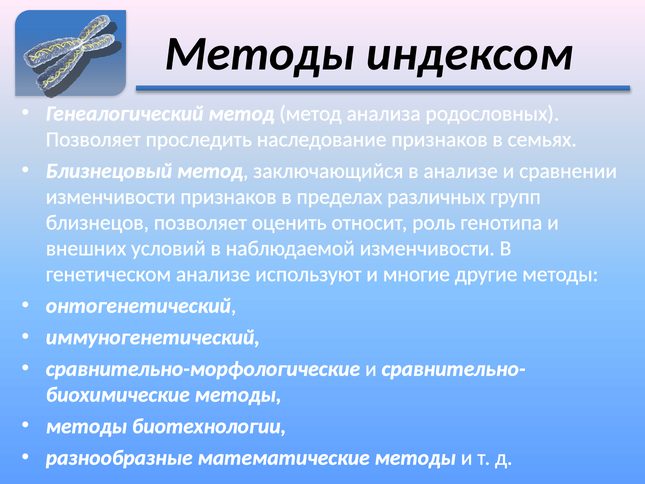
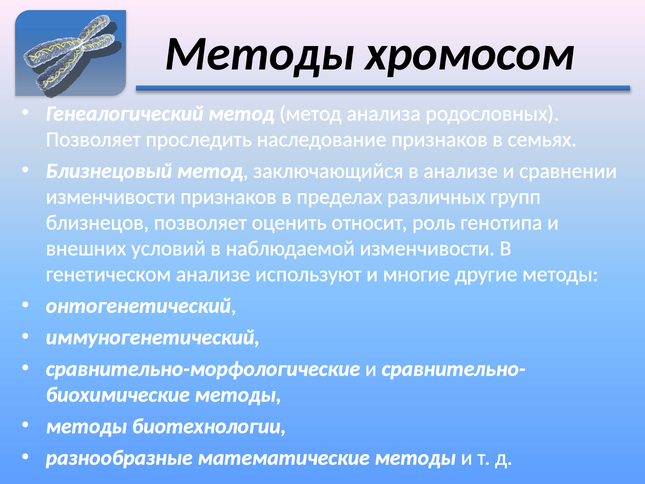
индексом: индексом -> хромосом (470, 54)
